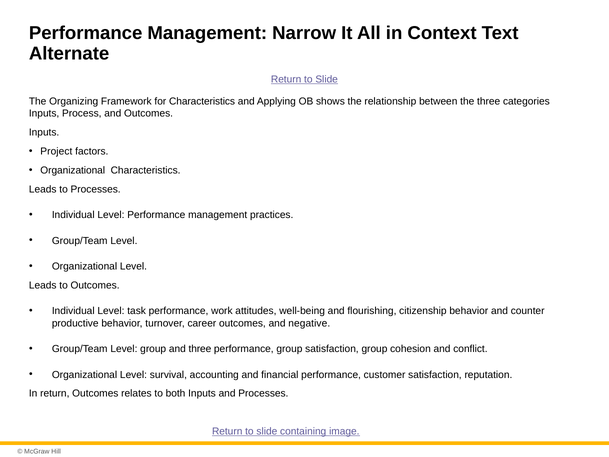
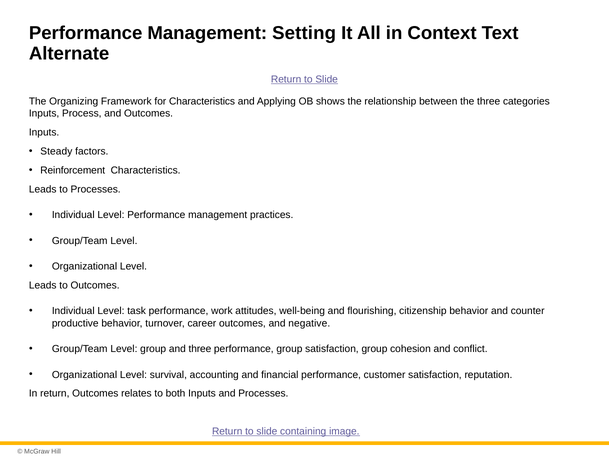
Narrow: Narrow -> Setting (304, 33)
Project: Project -> Steady (56, 151)
Organizational: Organizational -> Reinforcement (73, 170)
